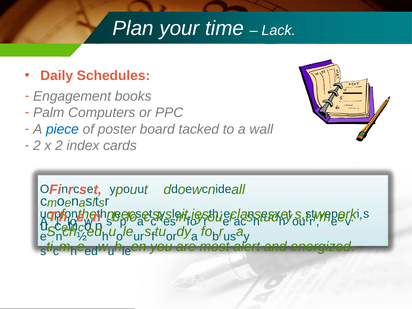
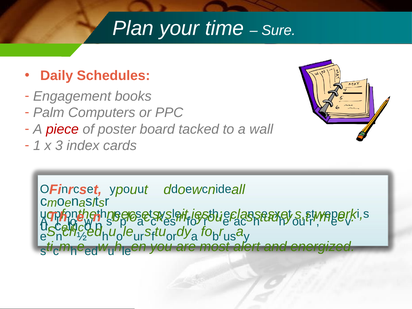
Lack: Lack -> Sure (279, 30)
piece colour: blue -> red (62, 129)
2: 2 -> 1 (37, 146)
x 2: 2 -> 3 (59, 146)
